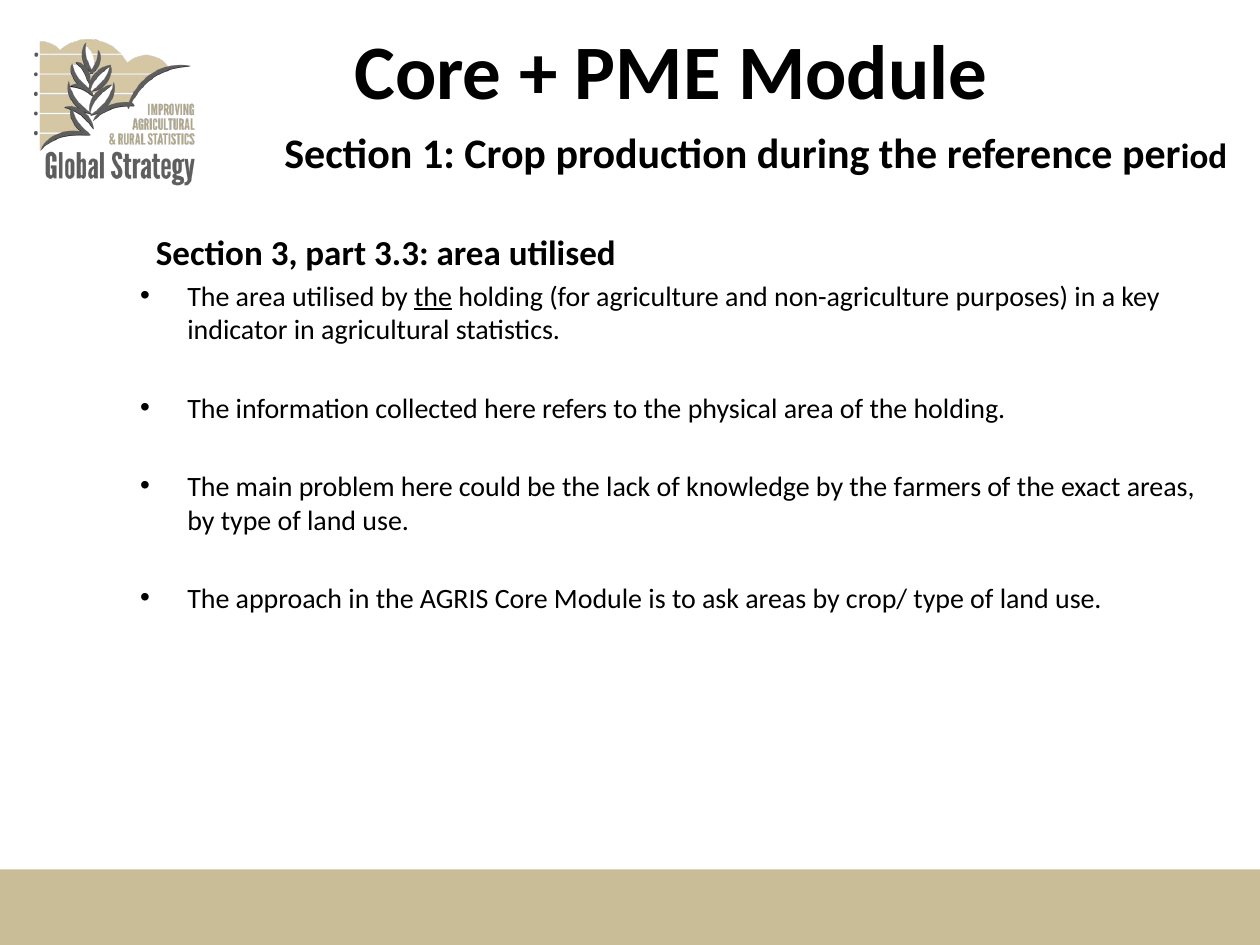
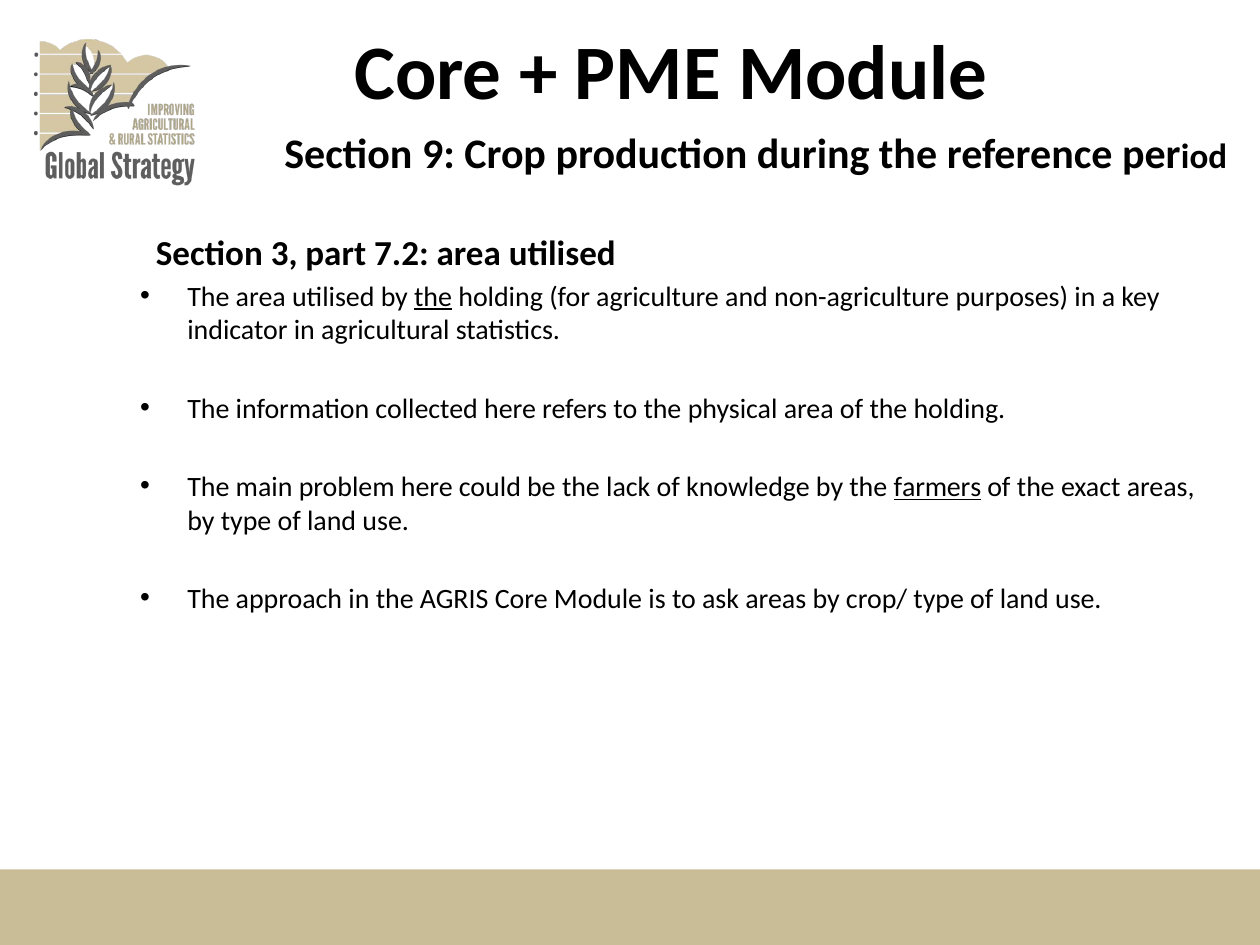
1: 1 -> 9 (438, 155)
3.3: 3.3 -> 7.2 (401, 254)
farmers underline: none -> present (937, 487)
